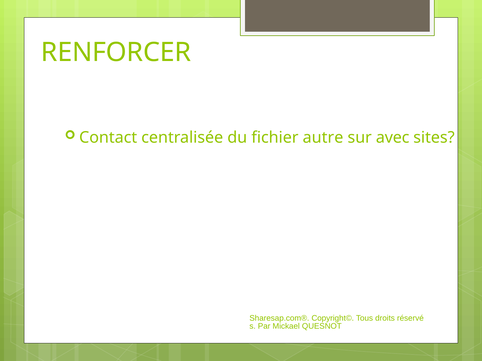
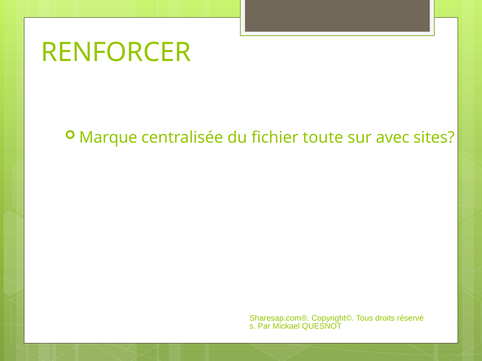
Contact: Contact -> Marque (108, 138)
autre: autre -> toute (323, 138)
